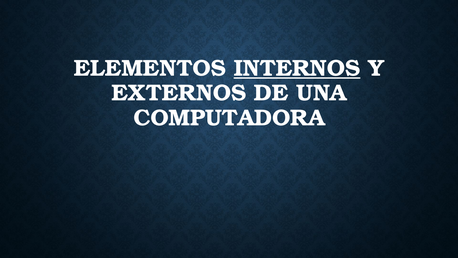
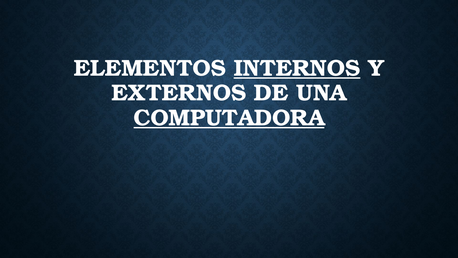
COMPUTADORA underline: none -> present (229, 118)
